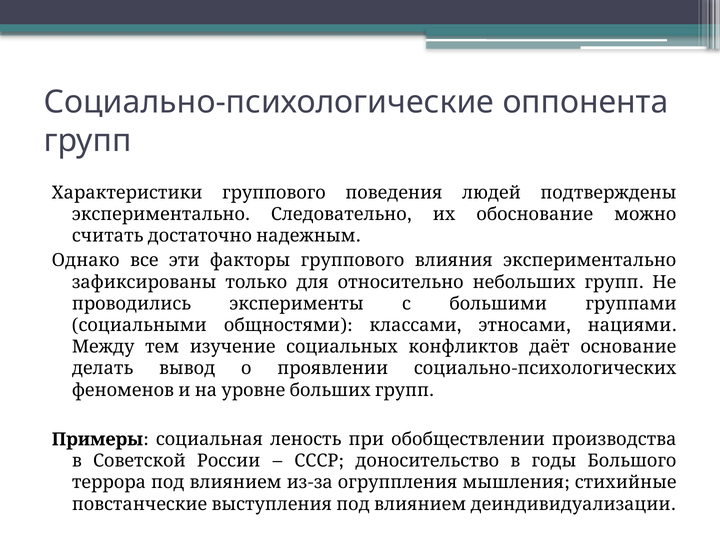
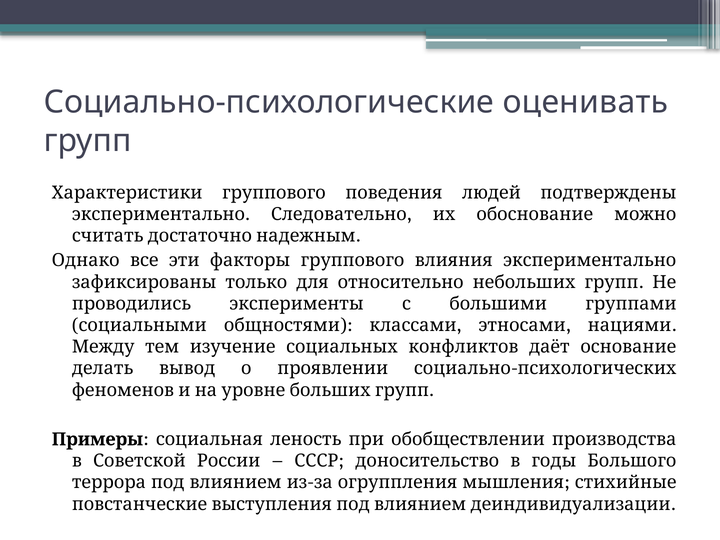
оппонента: оппонента -> оценивать (585, 102)
